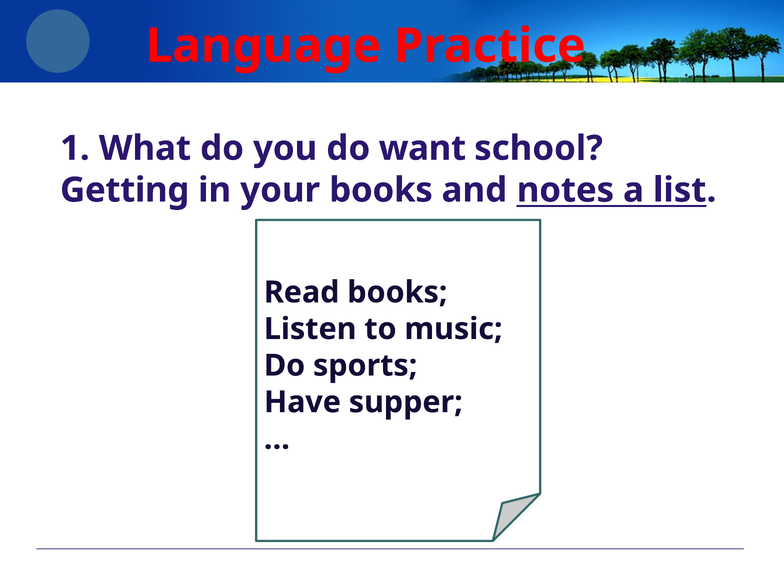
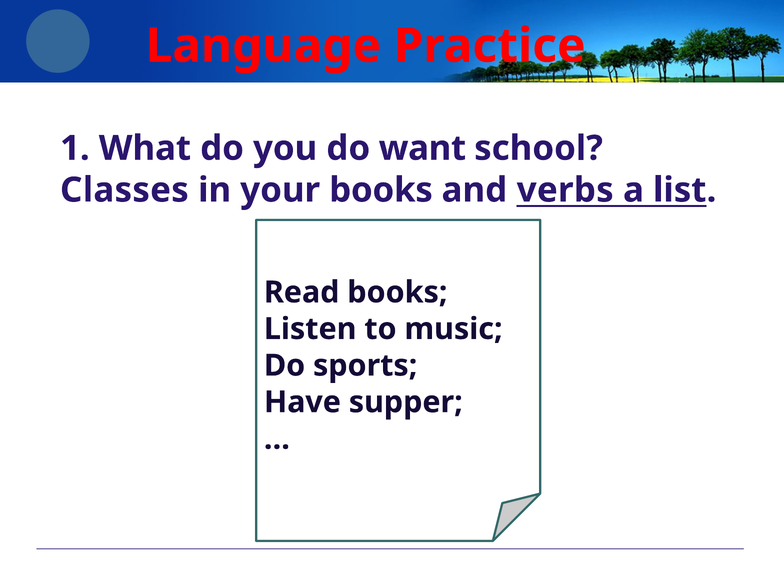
Getting: Getting -> Classes (124, 190)
notes: notes -> verbs (565, 190)
